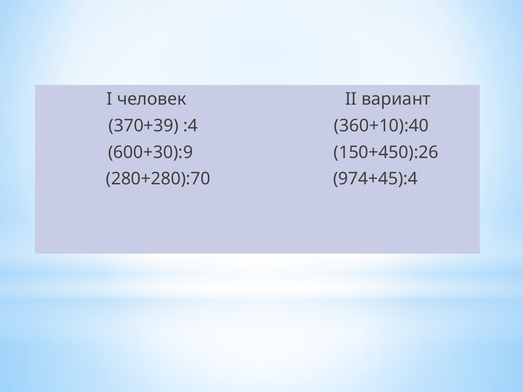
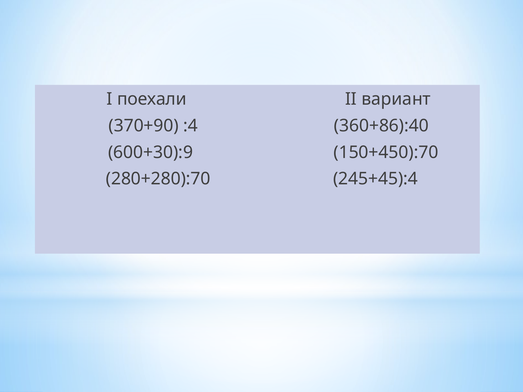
человек: человек -> поехали (152, 99)
370+39: 370+39 -> 370+90 (144, 126)
360+10):40: 360+10):40 -> 360+86):40 (381, 126)
150+450):26: 150+450):26 -> 150+450):70 (386, 152)
974+45):4: 974+45):4 -> 245+45):4 (375, 179)
